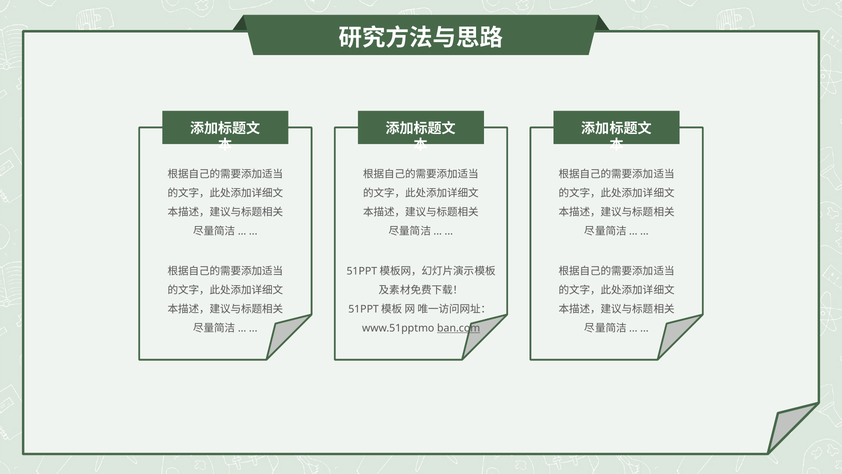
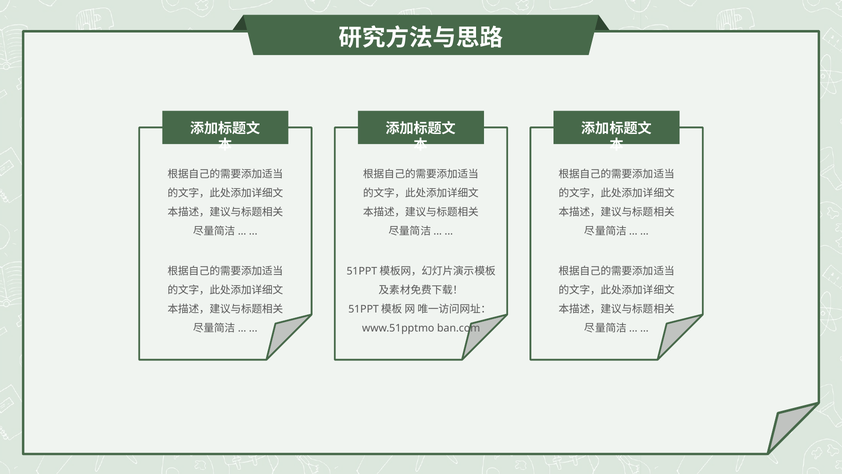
ban.com underline: present -> none (459, 328)
